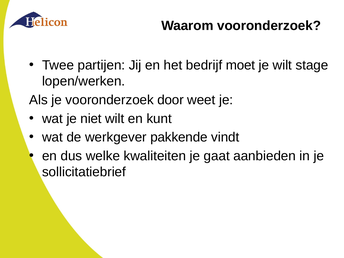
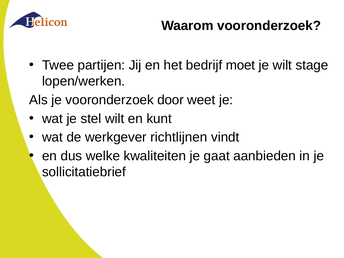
niet: niet -> stel (91, 119)
pakkende: pakkende -> richtlijnen (179, 137)
